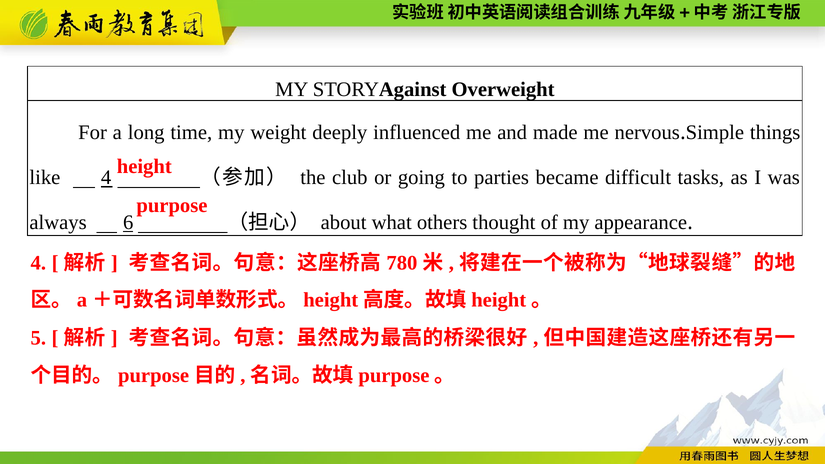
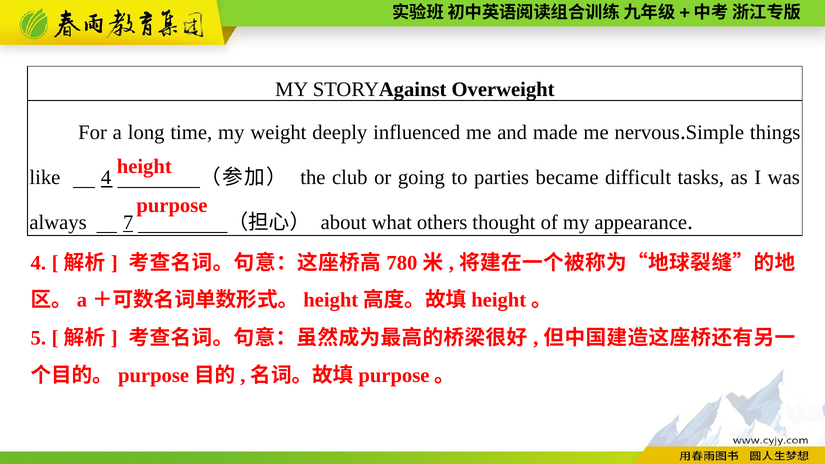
6: 6 -> 7 (128, 223)
